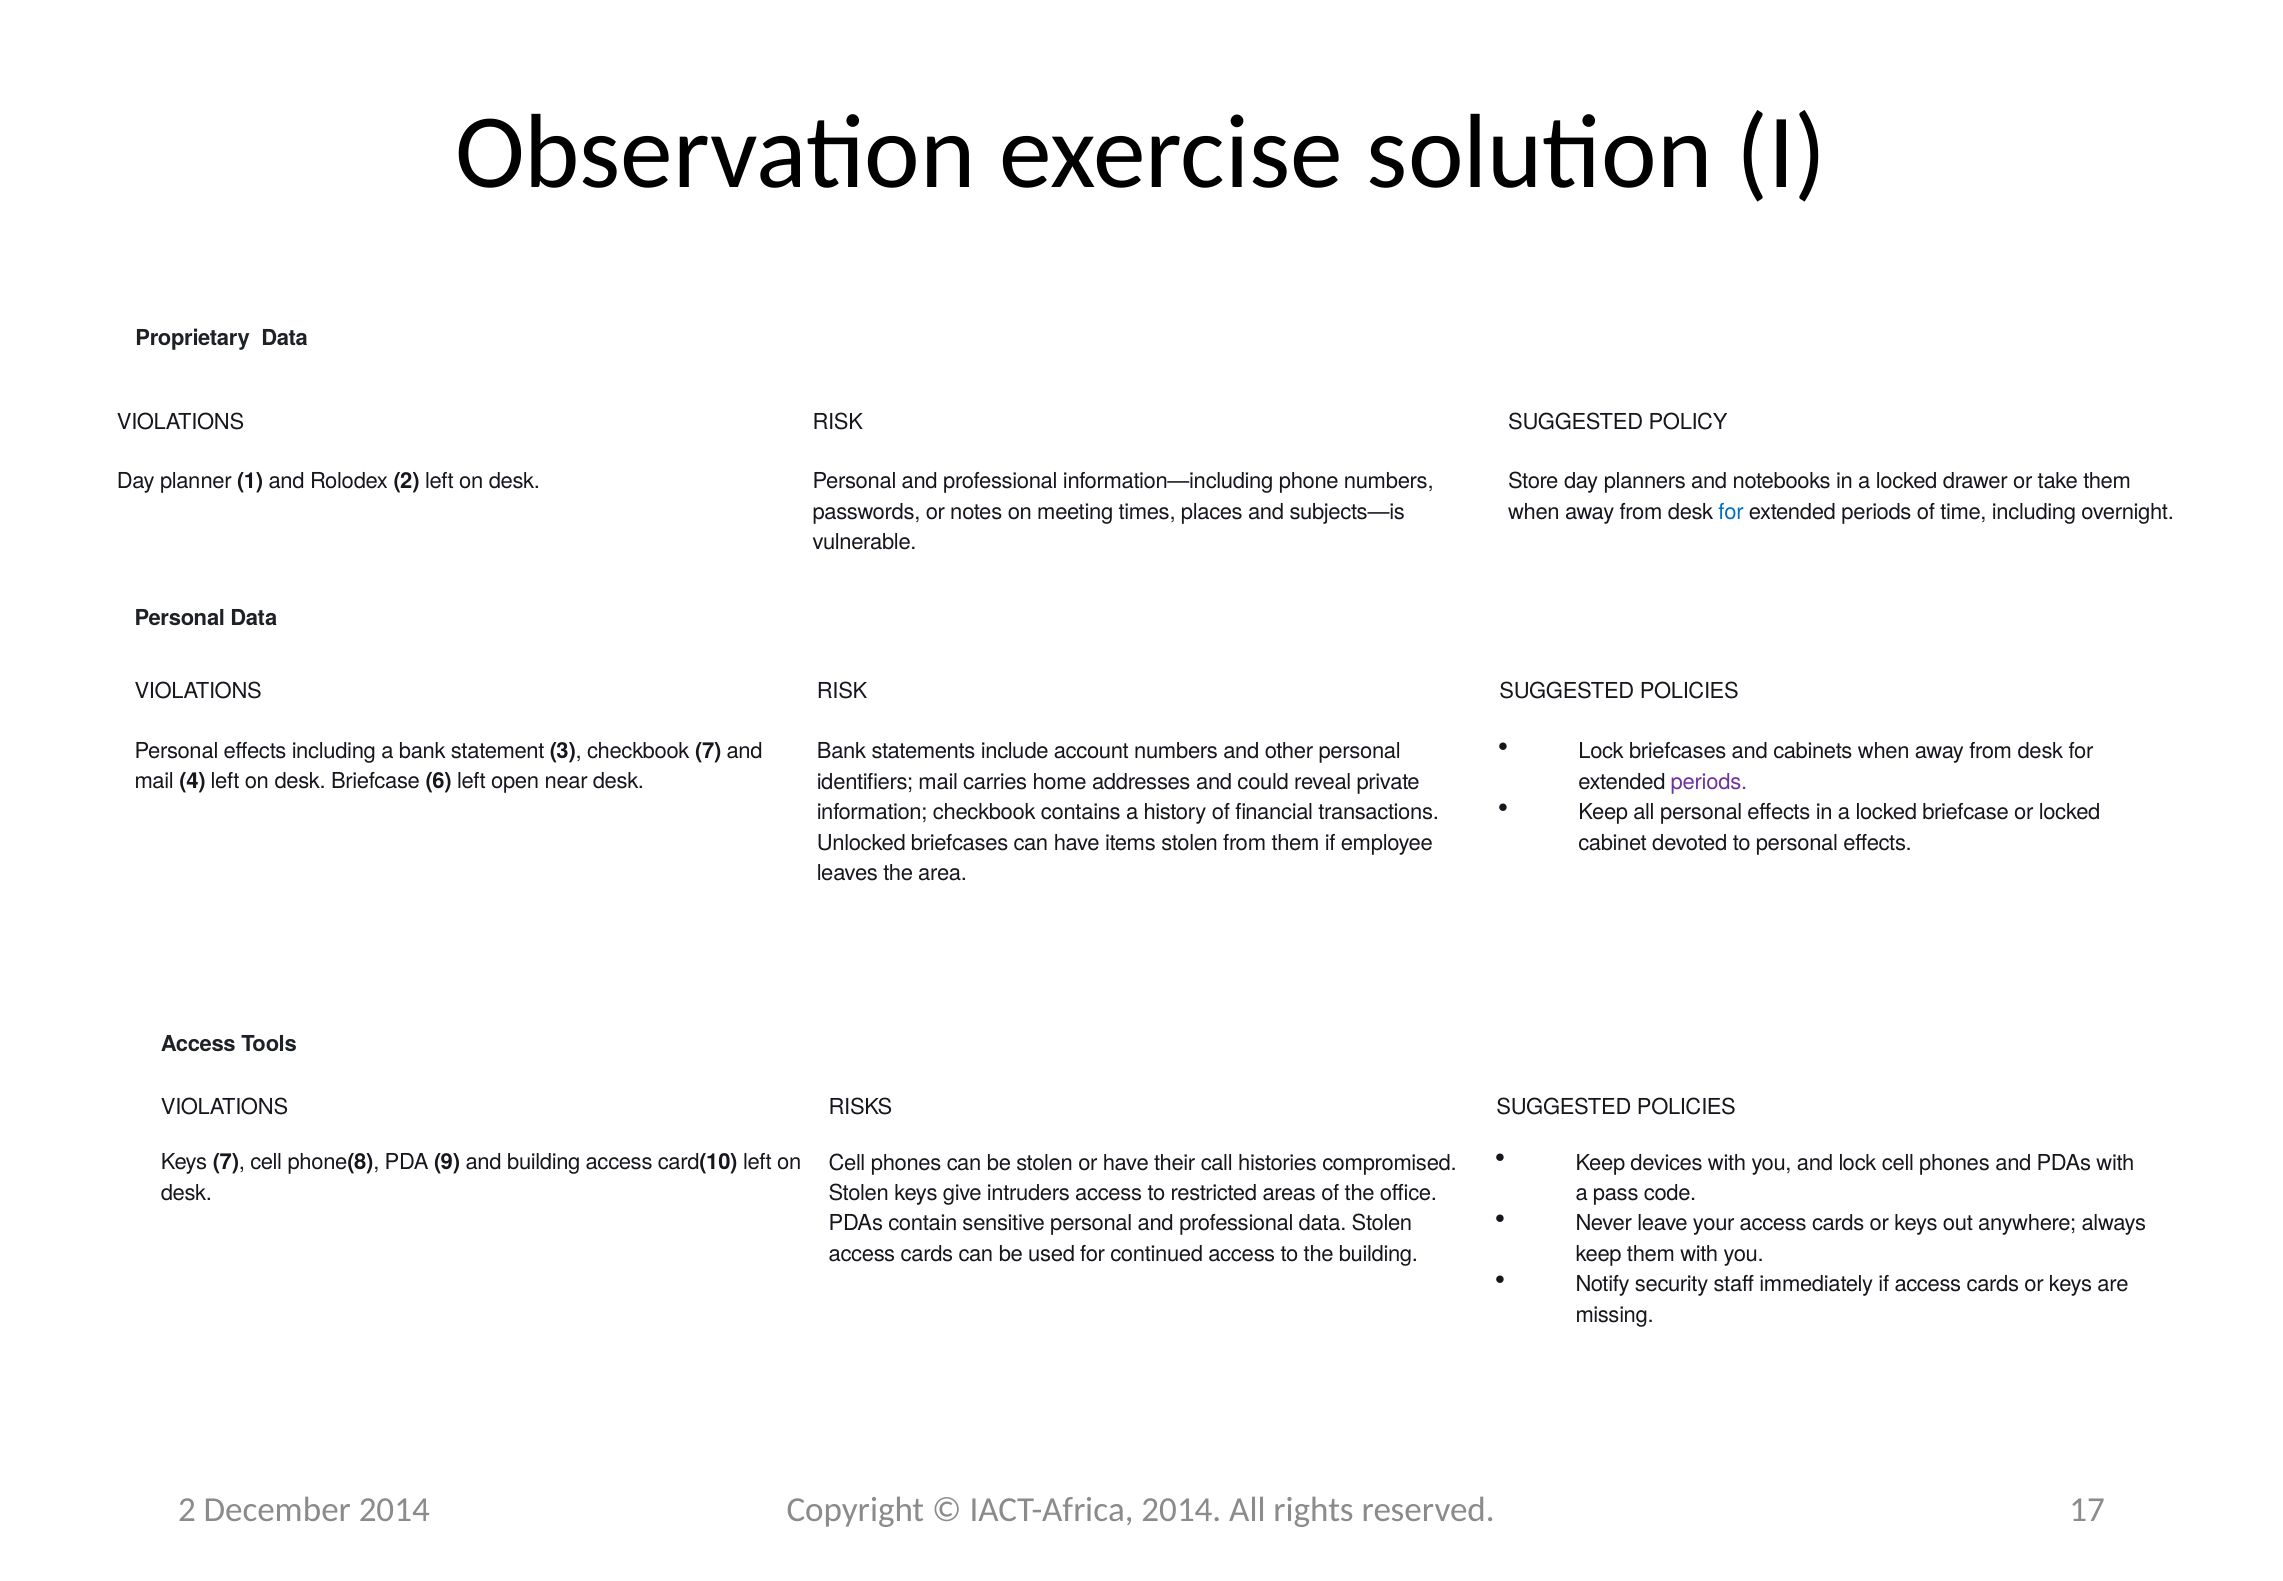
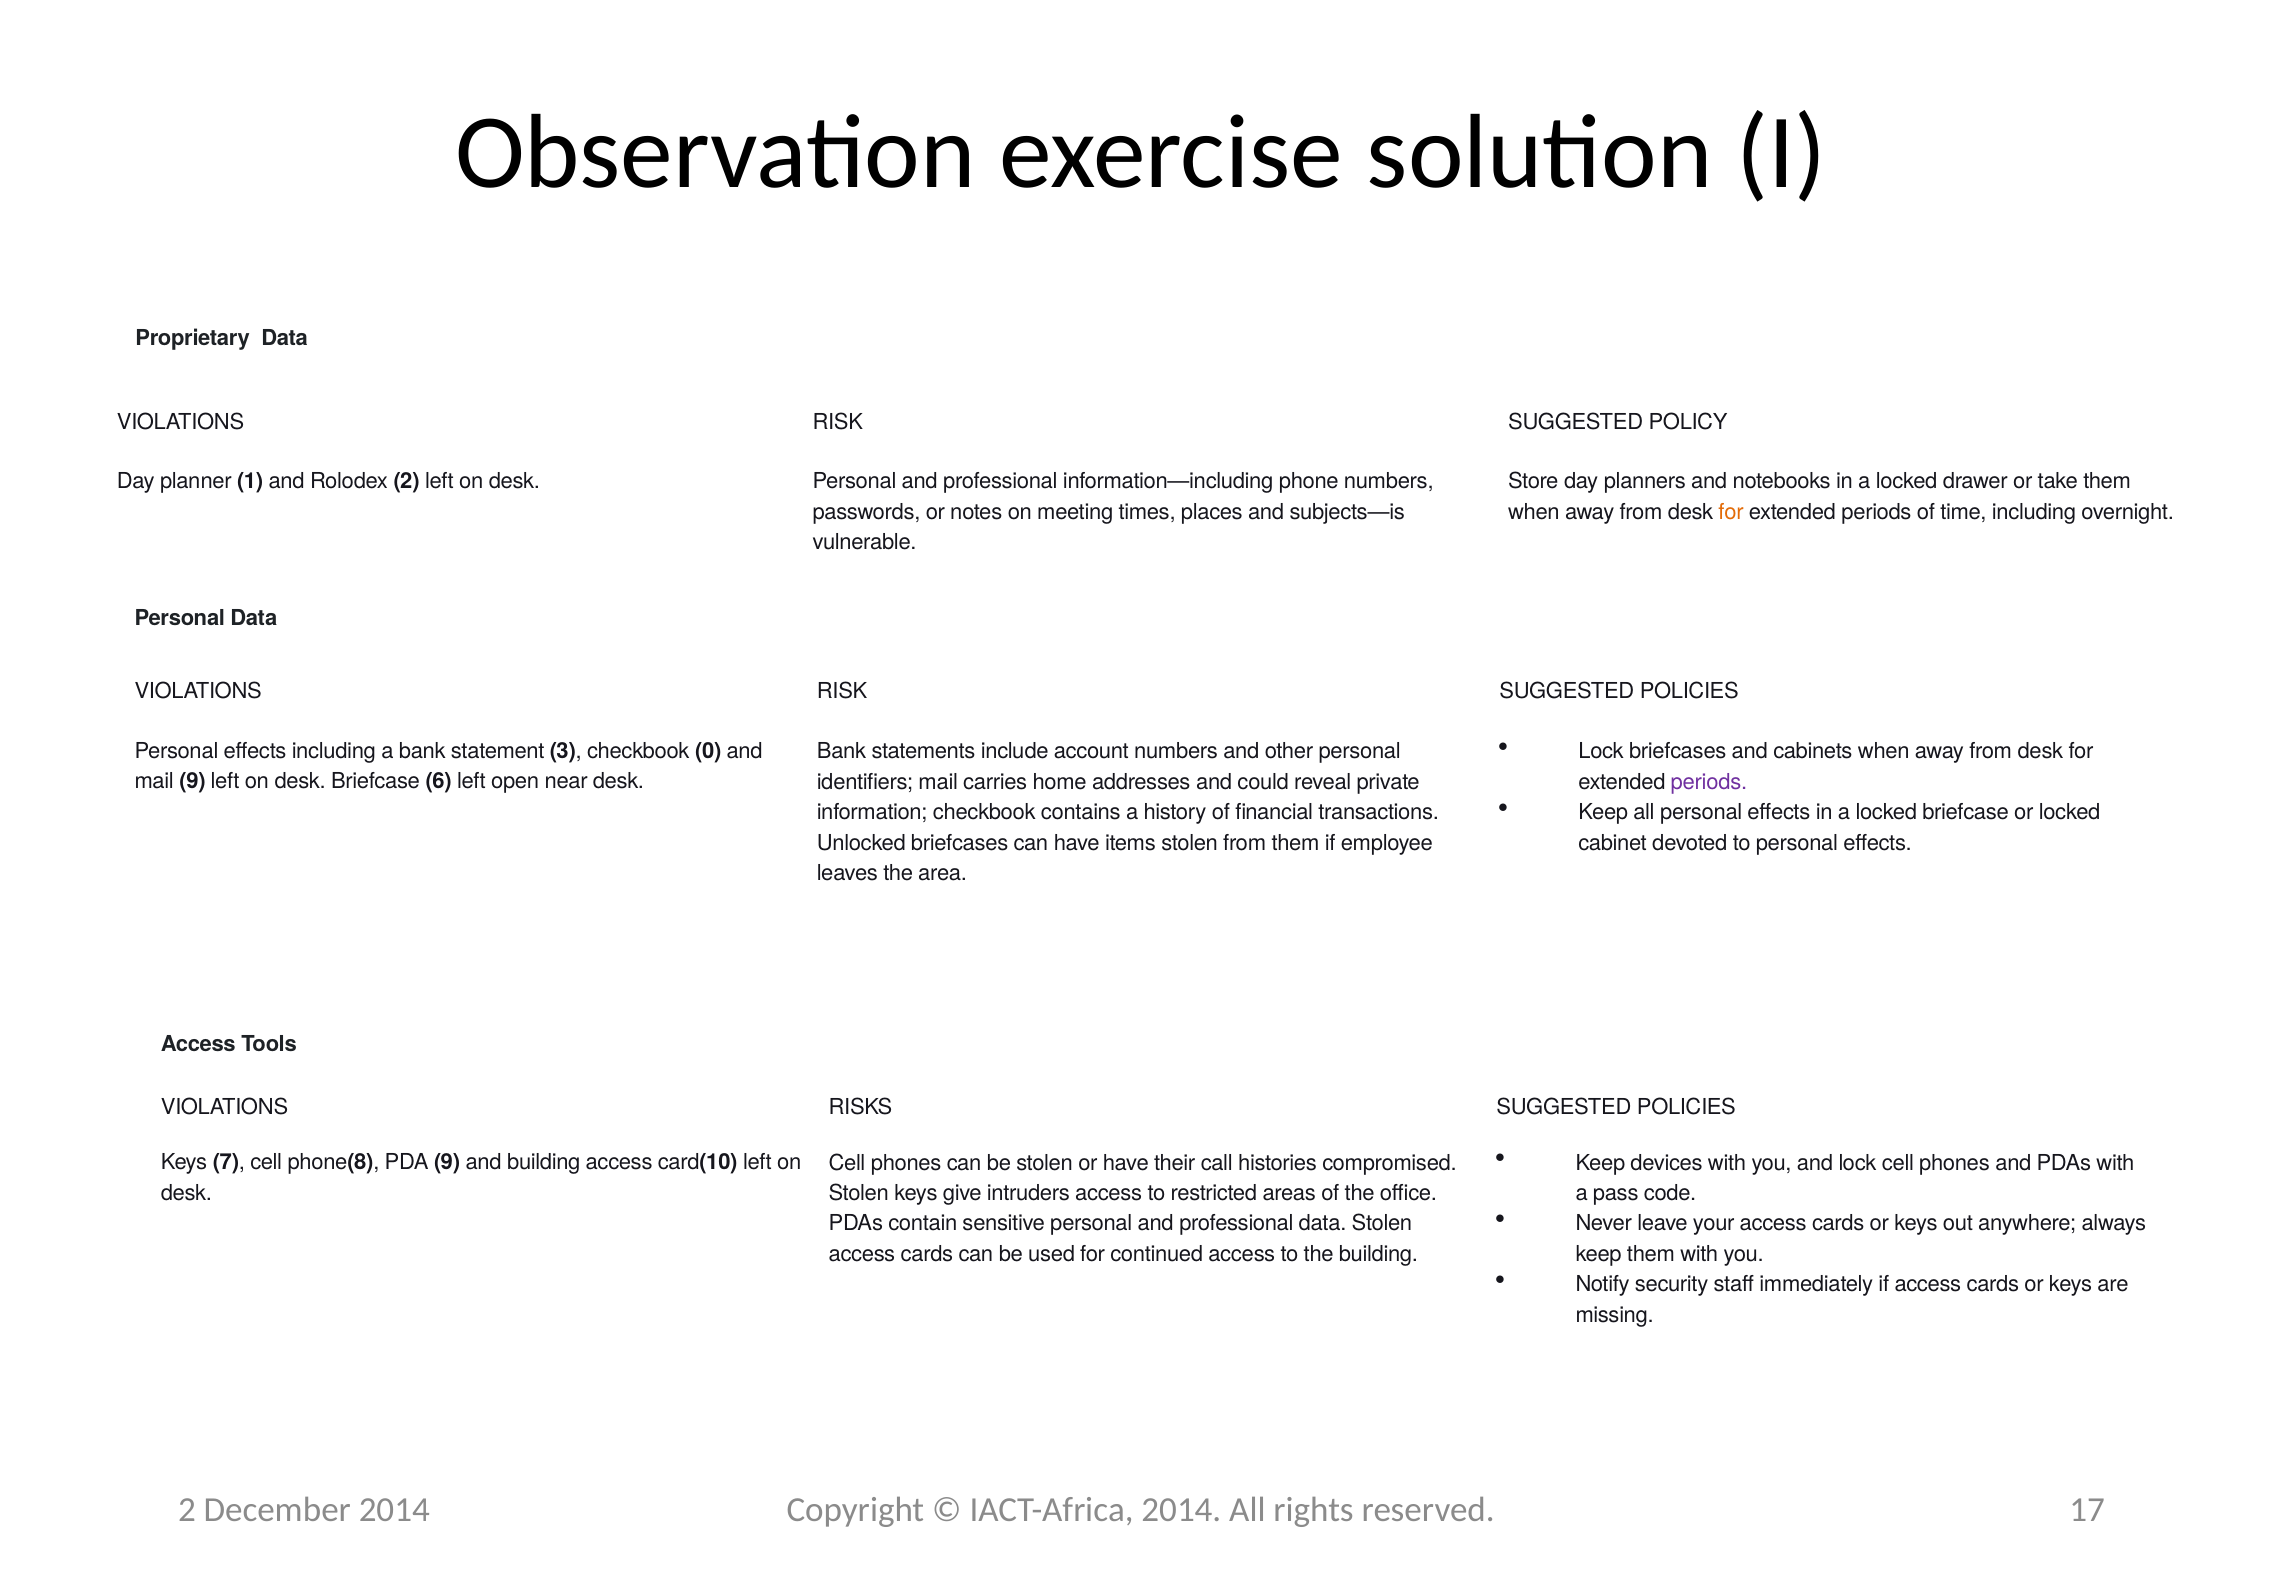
for colour: blue -> orange (1731, 512)
checkbook 7: 7 -> 0 (708, 751)
mail 4: 4 -> 9 (192, 781)
